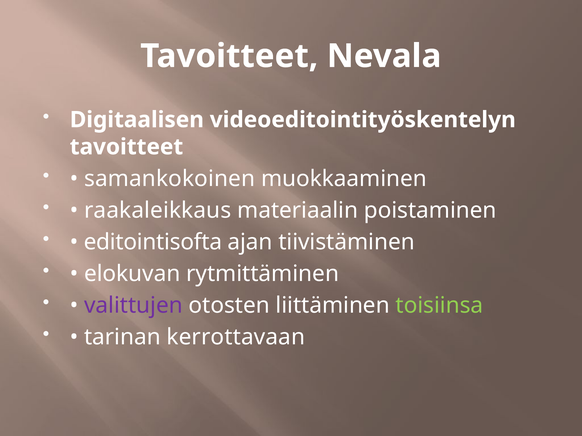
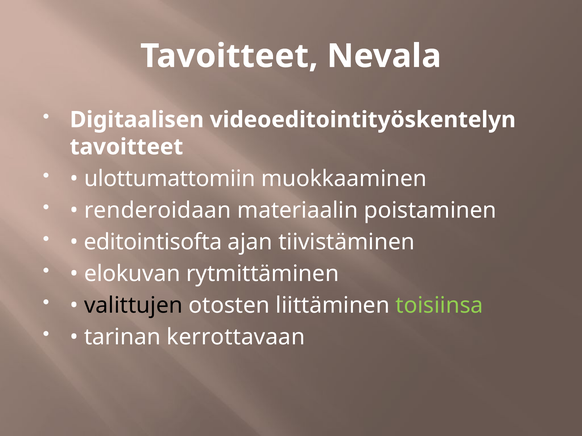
samankokoinen: samankokoinen -> ulottumattomiin (170, 179)
raakaleikkaus: raakaleikkaus -> renderoidaan (158, 210)
valittujen colour: purple -> black (133, 306)
